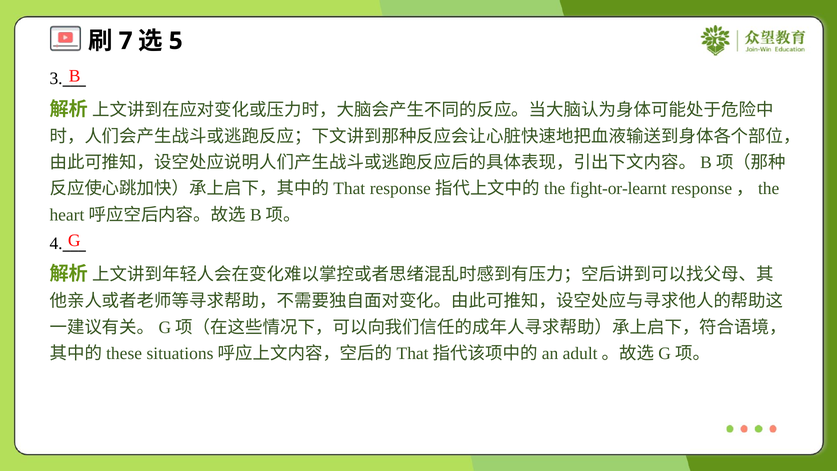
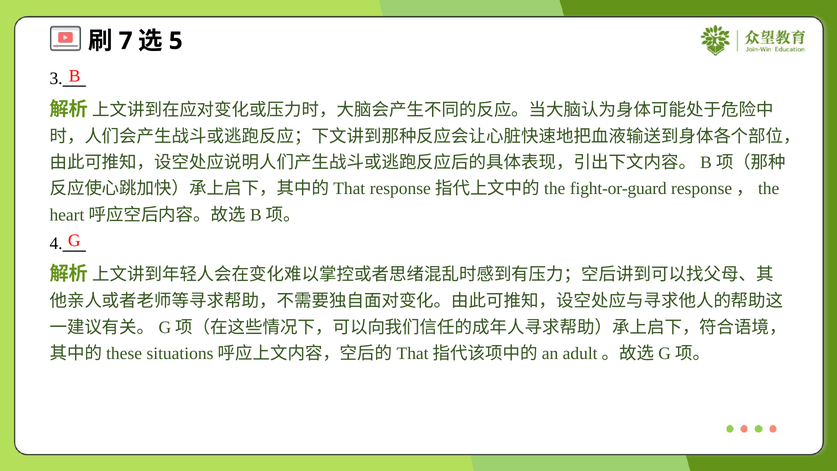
fight-or-learnt: fight-or-learnt -> fight-or-guard (618, 189)
